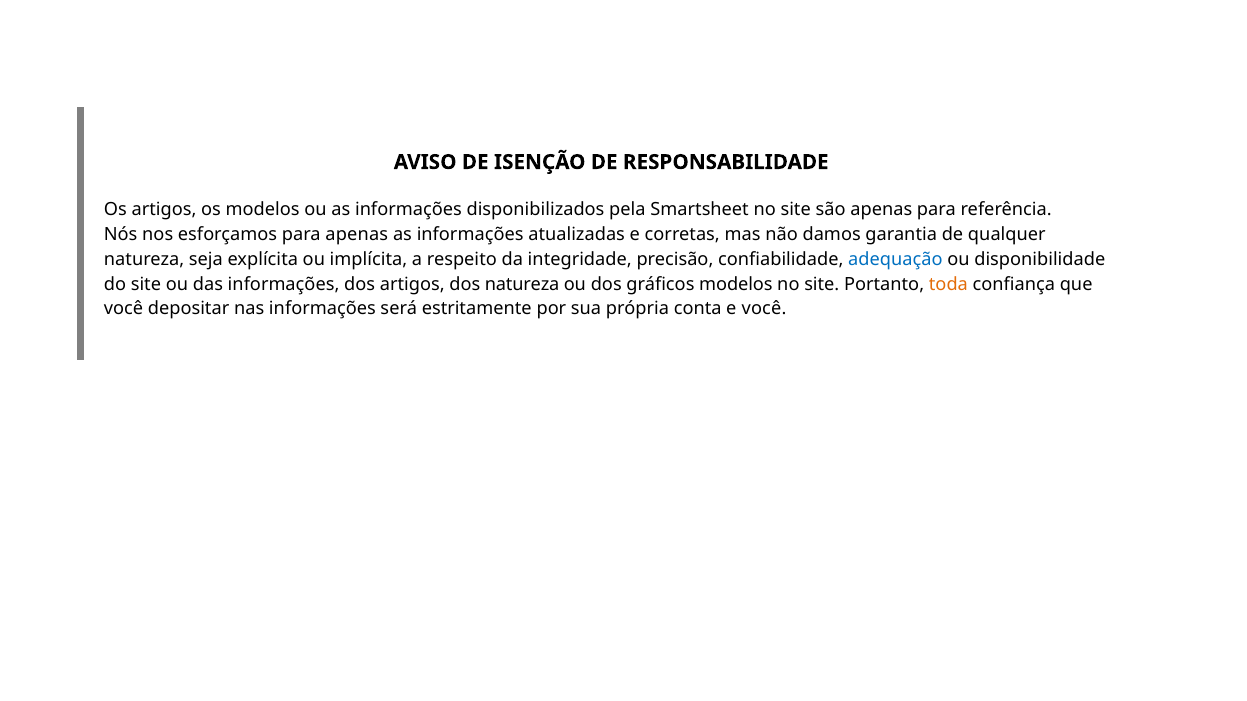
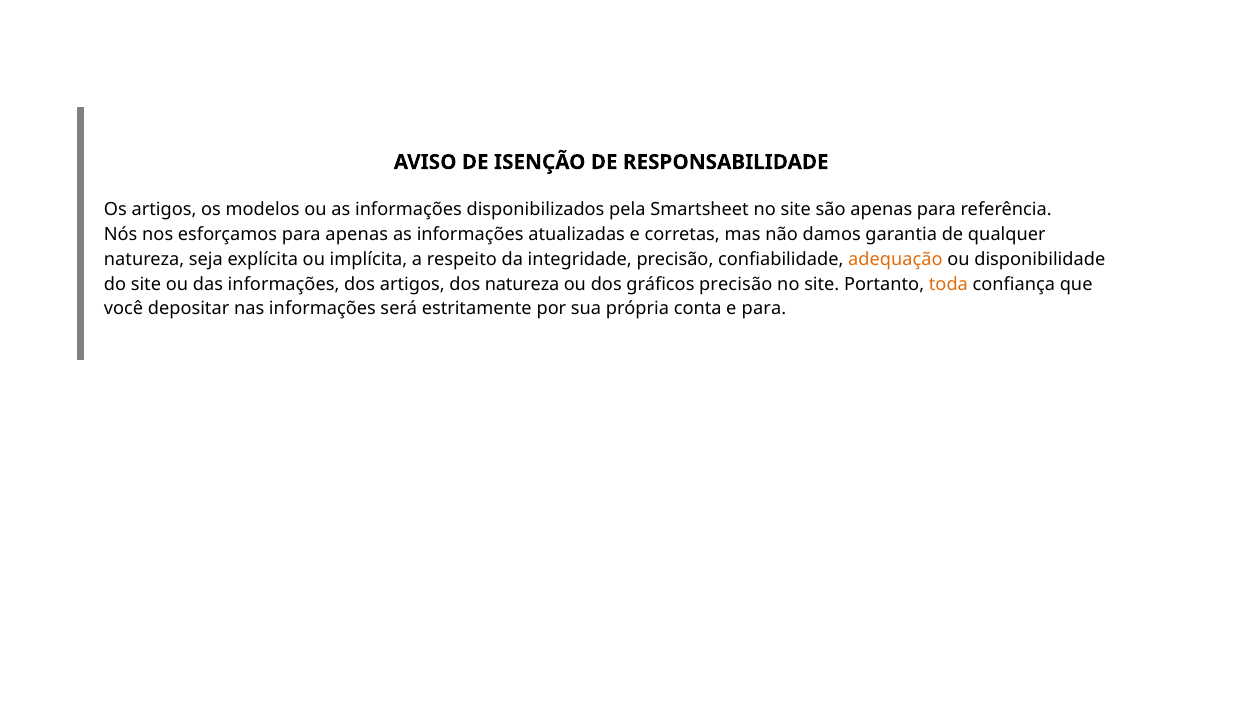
adequação colour: blue -> orange (895, 259)
gráficos modelos: modelos -> precisão (736, 284)
e você: você -> para (764, 309)
